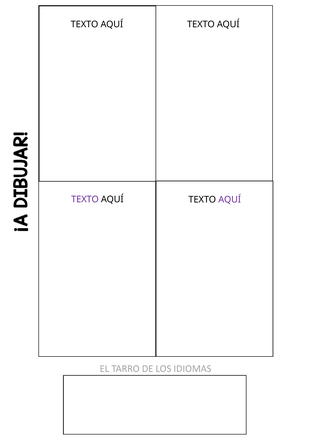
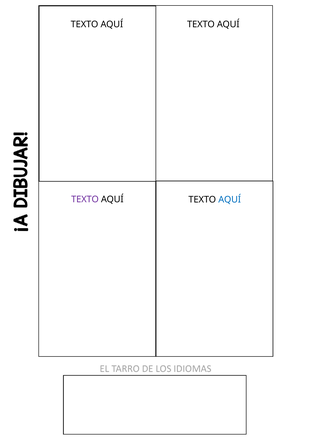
AQUÍ colour: purple -> blue (230, 199)
